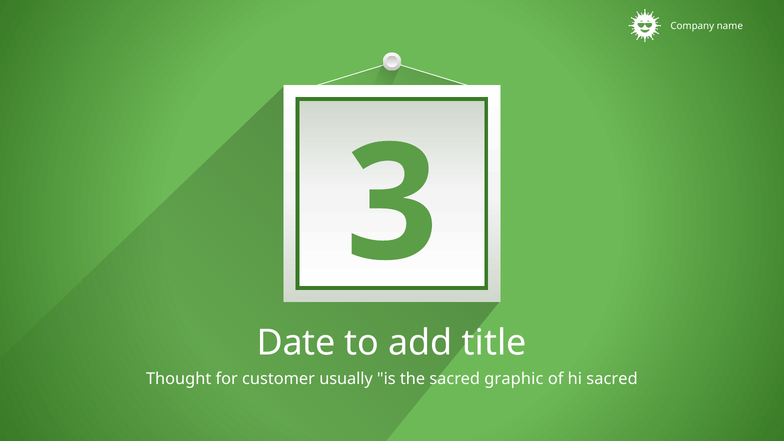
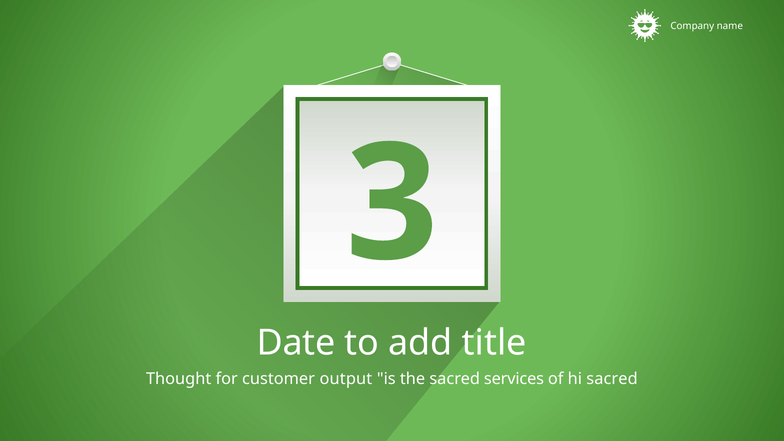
usually: usually -> output (346, 379)
graphic: graphic -> services (514, 379)
